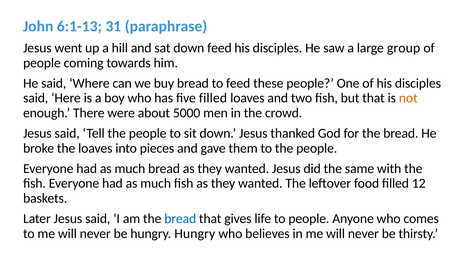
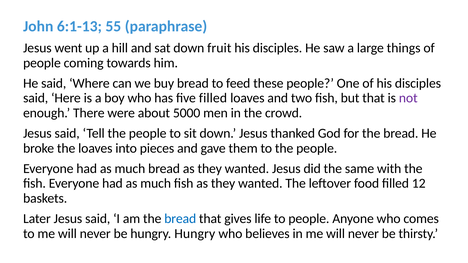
31: 31 -> 55 (113, 26)
down feed: feed -> fruit (219, 48)
group: group -> things (404, 48)
not colour: orange -> purple (408, 98)
